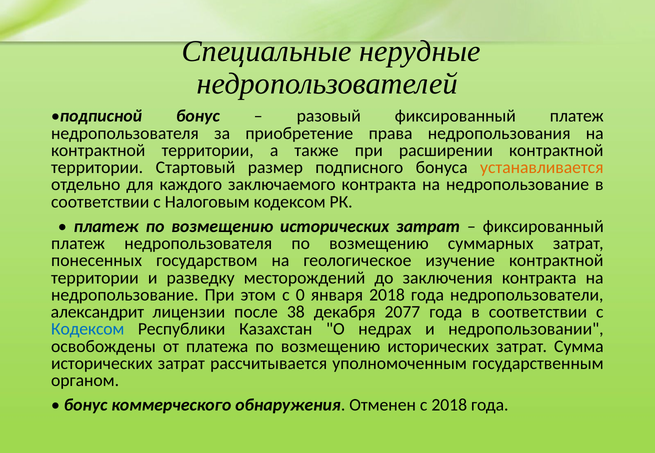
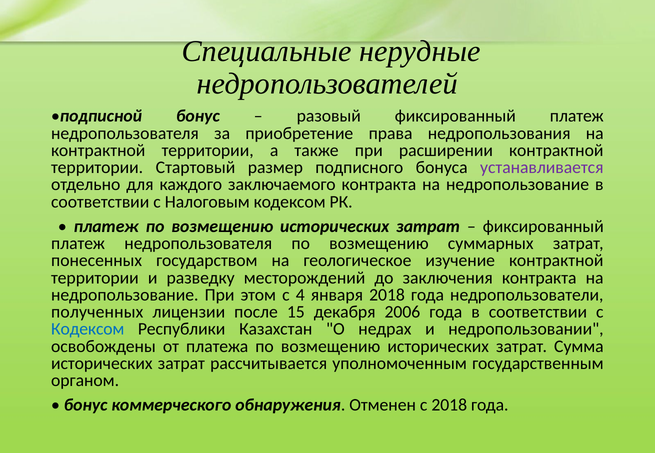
устанавливается colour: orange -> purple (542, 168)
0: 0 -> 4 (300, 295)
александрит: александрит -> полученных (97, 312)
38: 38 -> 15 (296, 312)
2077: 2077 -> 2006 (402, 312)
